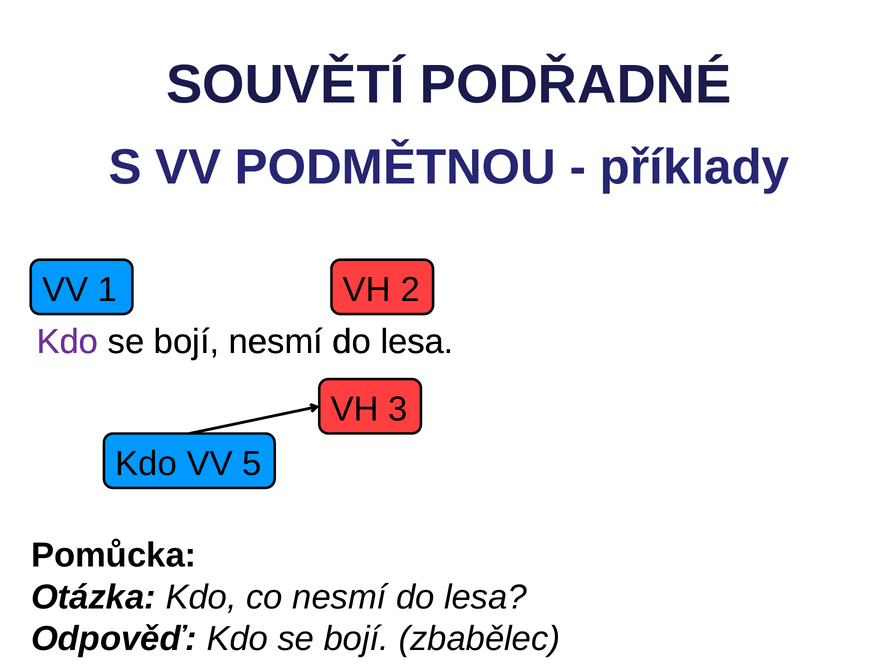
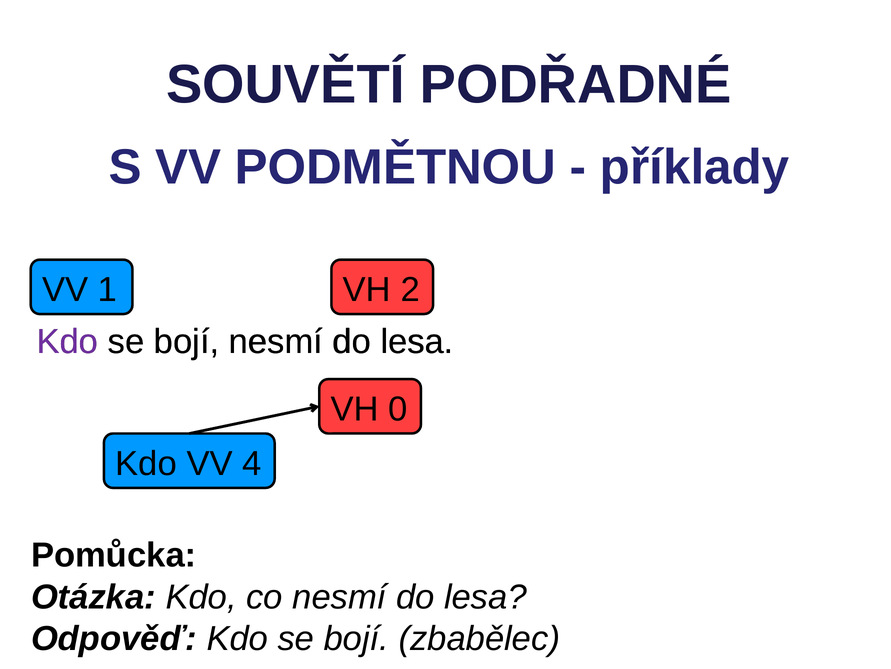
3: 3 -> 0 (398, 409)
5: 5 -> 4 (252, 463)
